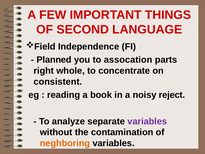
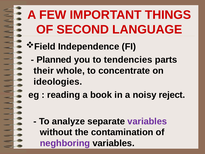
assocation: assocation -> tendencies (128, 60)
right: right -> their (44, 71)
consistent: consistent -> ideologies (58, 82)
neghboring colour: orange -> purple (65, 143)
